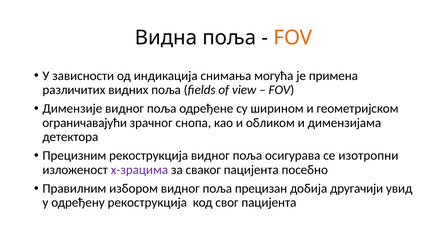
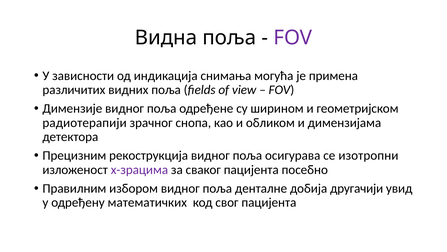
FOV colour: orange -> purple (293, 38)
ограничавајући: ограничавајући -> радиотерапији (85, 122)
прецизан: прецизан -> денталне (261, 188)
одређену рекострукција: рекострукција -> математичких (147, 202)
